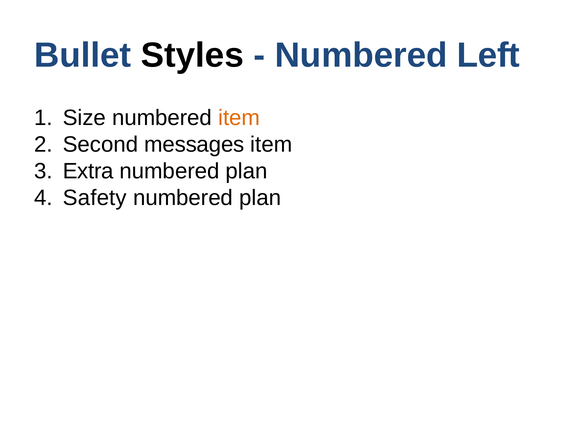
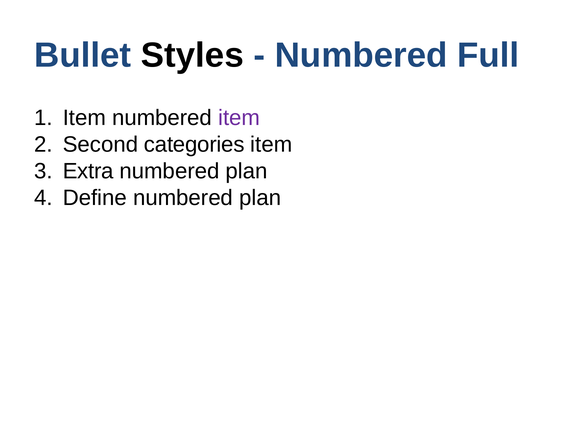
Left: Left -> Full (488, 55)
Size: Size -> Item (84, 118)
item colour: orange -> purple (239, 118)
messages: messages -> categories (194, 145)
Safety: Safety -> Define (95, 198)
